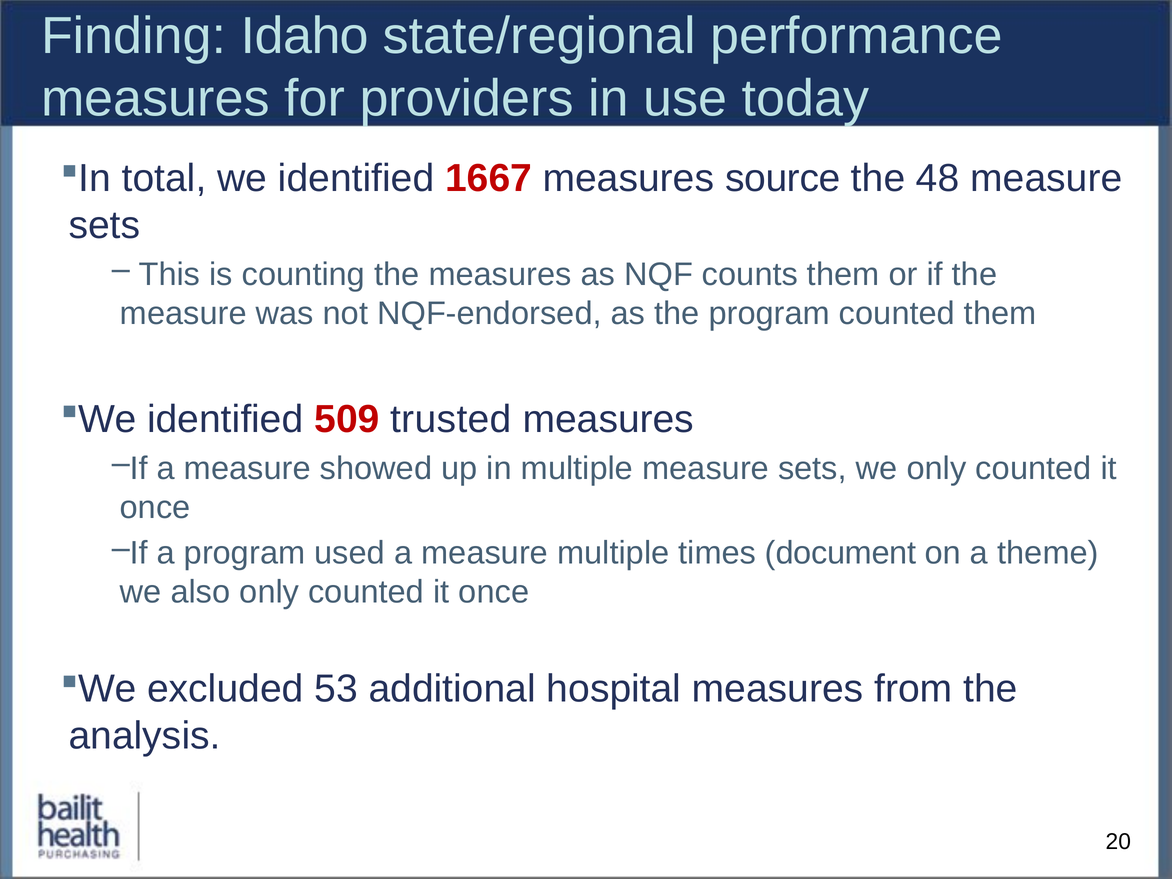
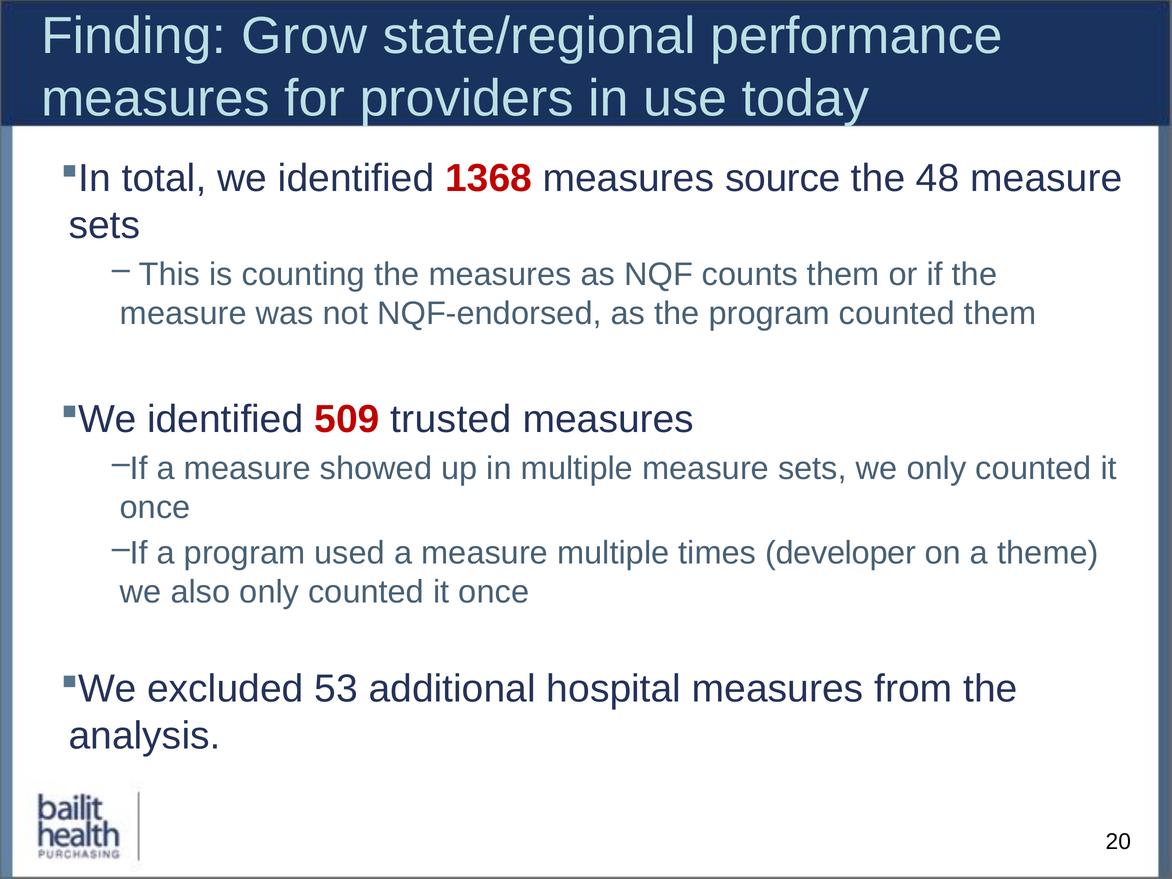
Idaho: Idaho -> Grow (304, 36)
1667: 1667 -> 1368 (489, 179)
document: document -> developer (841, 553)
